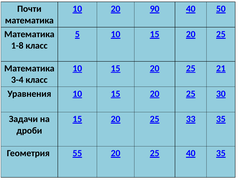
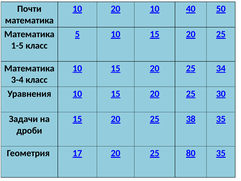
20 90: 90 -> 10 (155, 9)
1-8: 1-8 -> 1-5 (17, 46)
21: 21 -> 34 (221, 68)
33: 33 -> 38 (191, 119)
55: 55 -> 17 (77, 153)
25 40: 40 -> 80 (191, 153)
